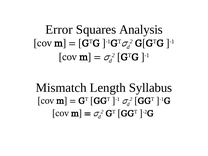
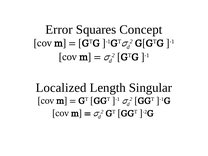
Analysis: Analysis -> Concept (141, 30)
Mismatch: Mismatch -> Localized (61, 88)
Syllabus: Syllabus -> Singular (150, 88)
